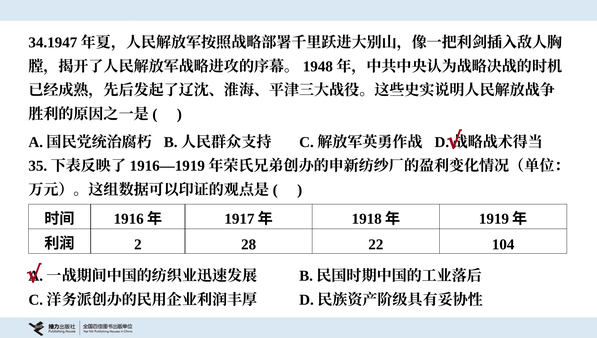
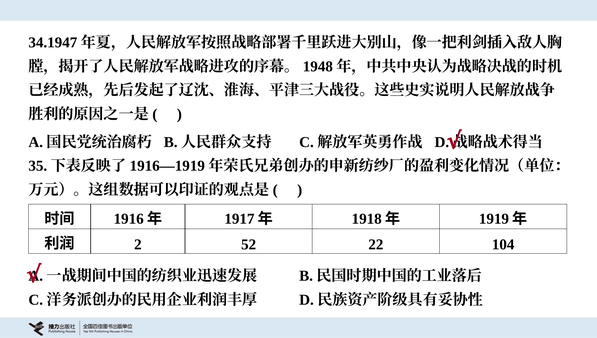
28: 28 -> 52 (249, 244)
